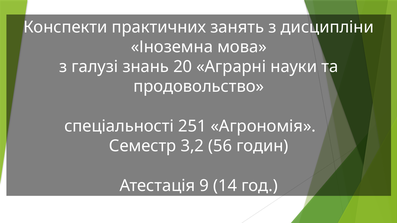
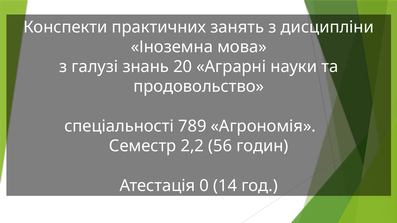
251: 251 -> 789 (192, 126)
3,2: 3,2 -> 2,2 (192, 146)
9: 9 -> 0 (204, 186)
